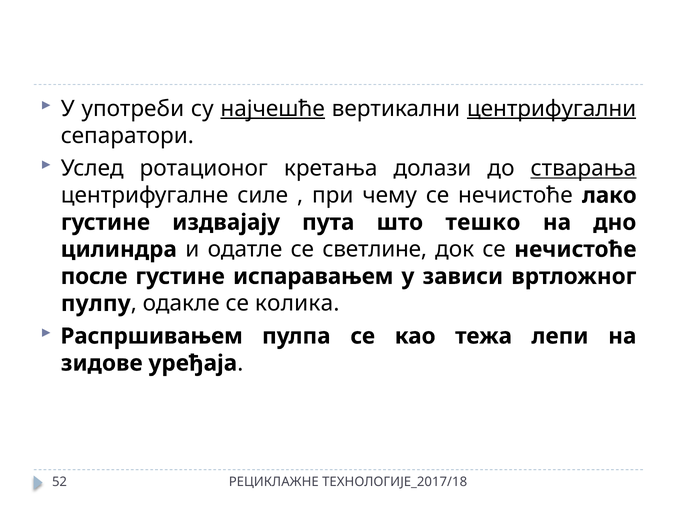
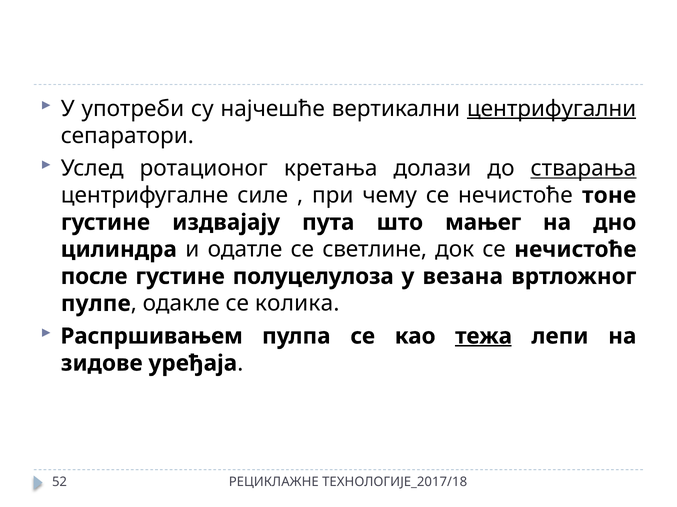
најчешће underline: present -> none (273, 109)
лако: лако -> тоне (609, 196)
тешко: тешко -> мањег (483, 223)
испаравањем: испаравањем -> полуцелулоза (313, 277)
зависи: зависи -> везана (463, 277)
пулпу: пулпу -> пулпе (96, 304)
тежа underline: none -> present (484, 337)
